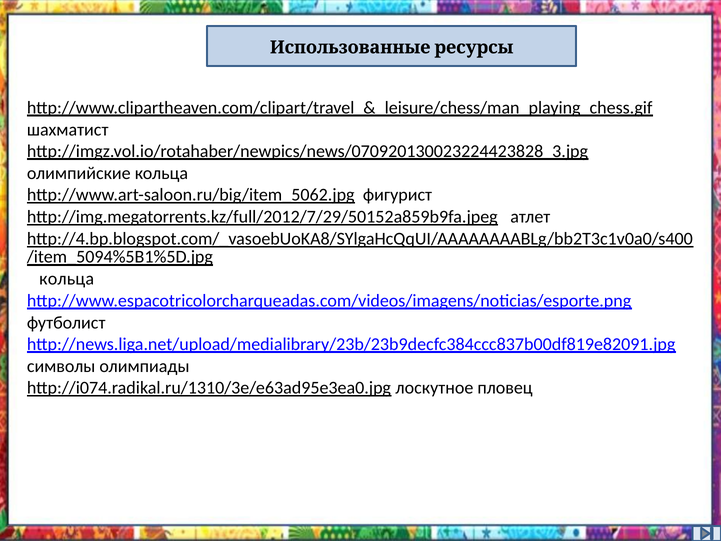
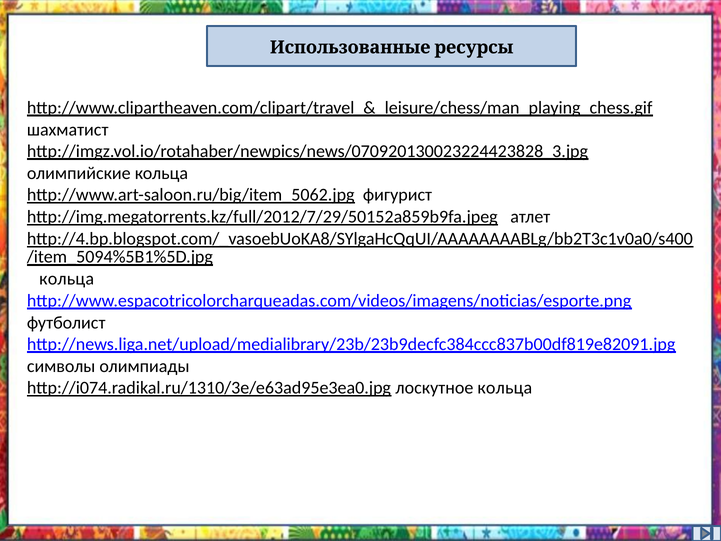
лоскутное пловец: пловец -> кольца (505, 388)
